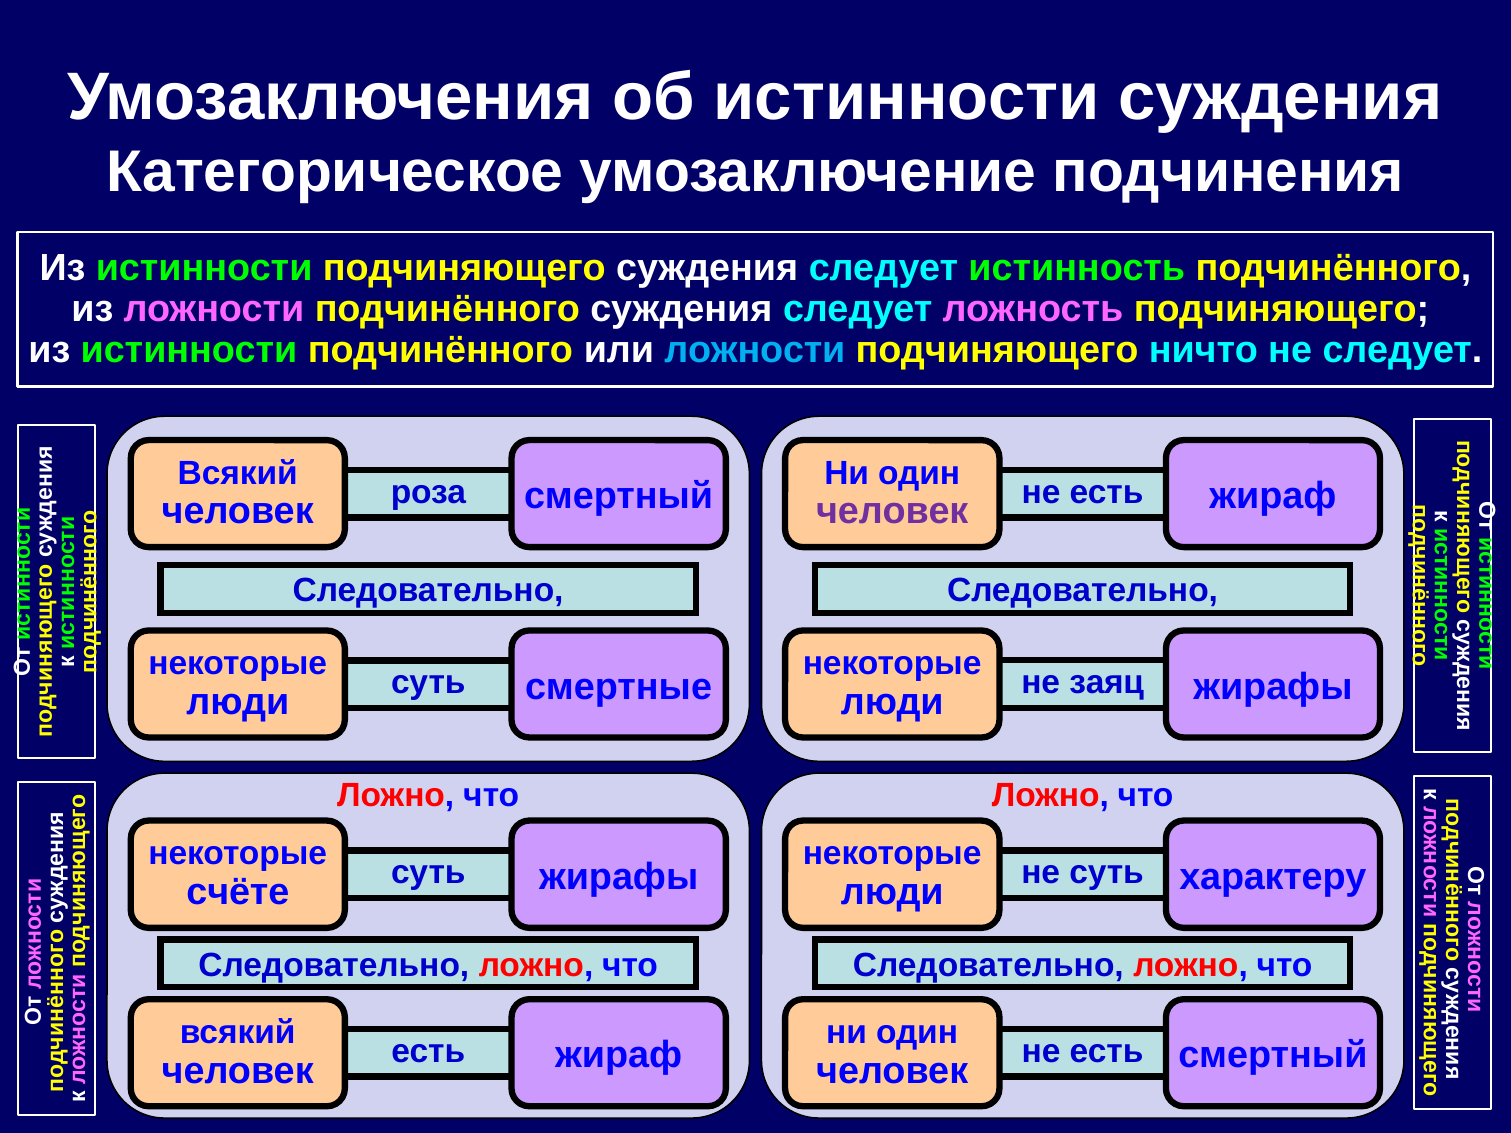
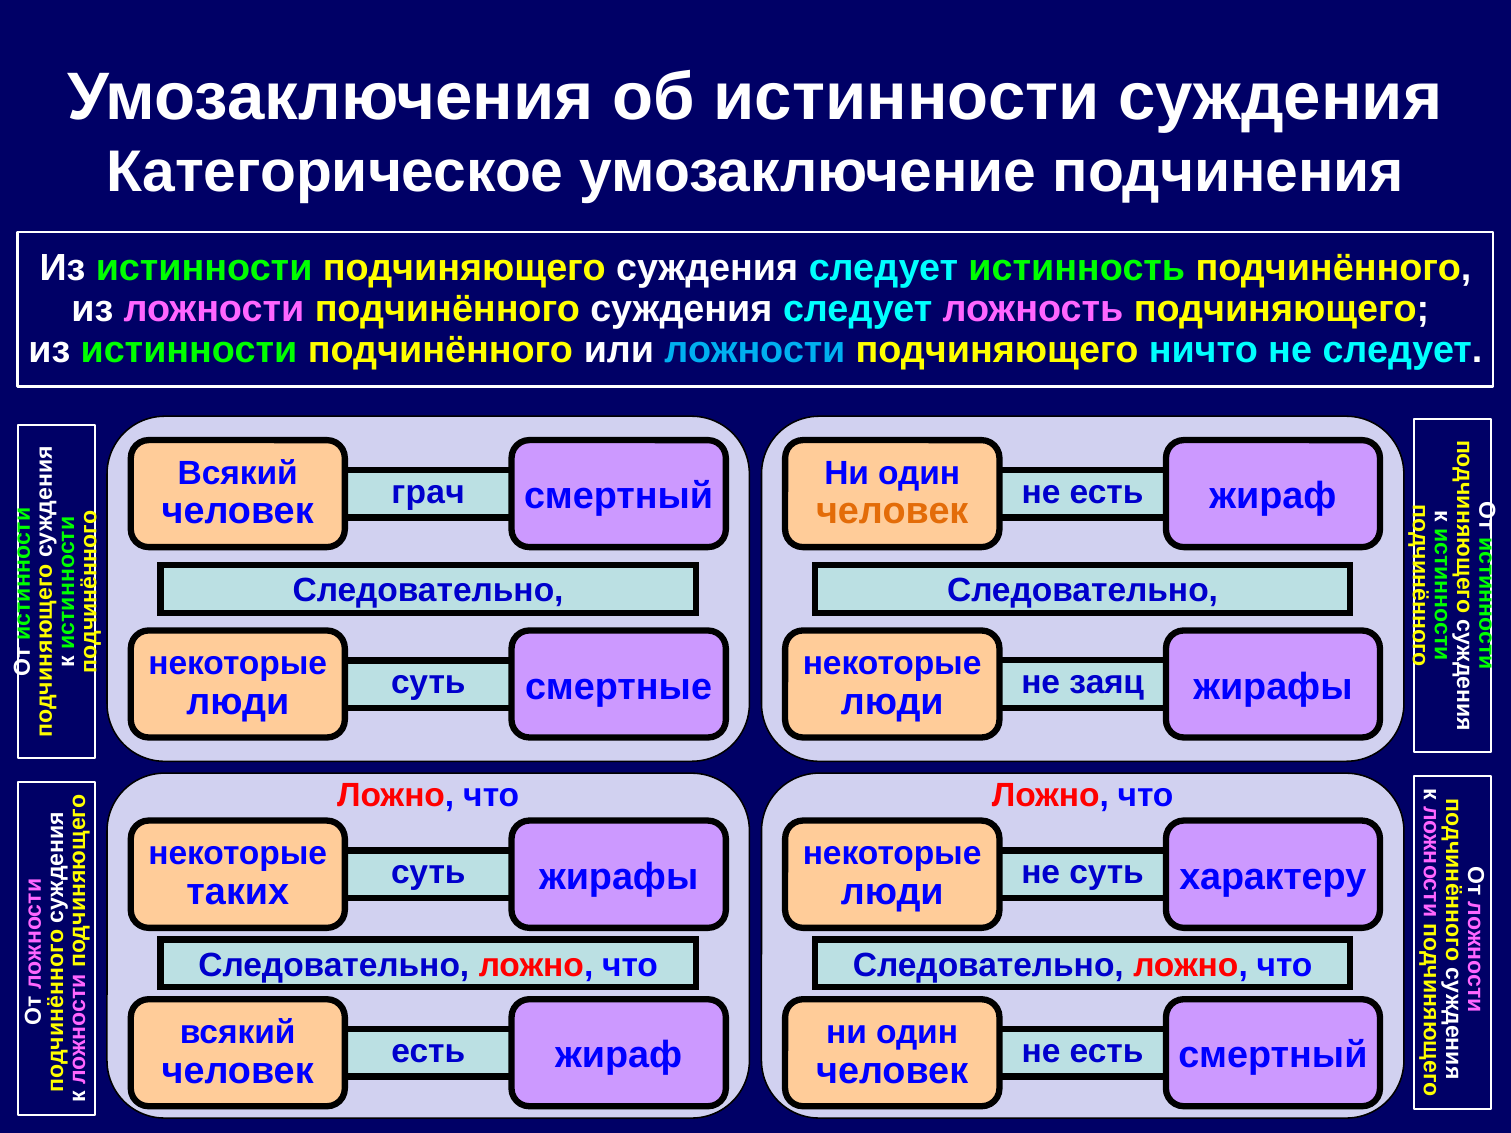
роза: роза -> грач (428, 492)
человек colour: purple -> orange (892, 512)
счёте: счёте -> таких (238, 892)
